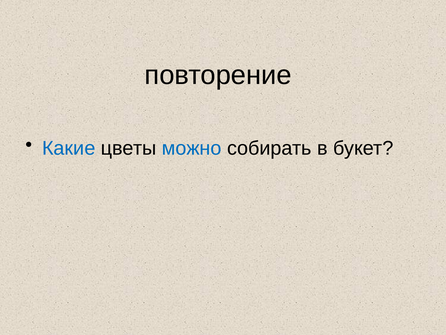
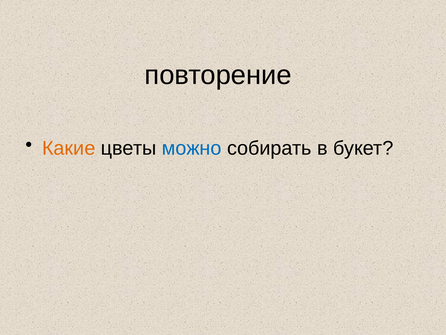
Какие colour: blue -> orange (69, 148)
